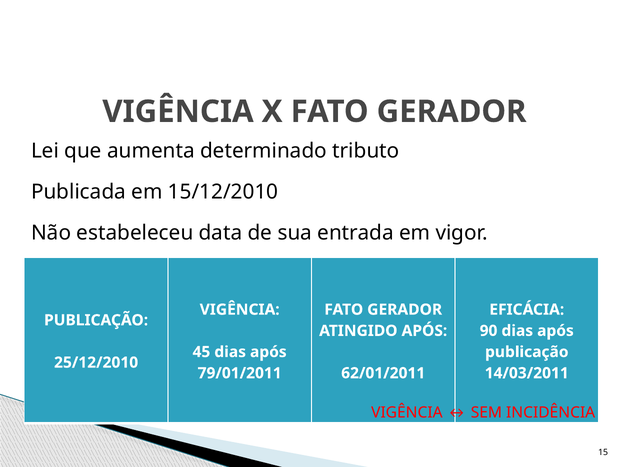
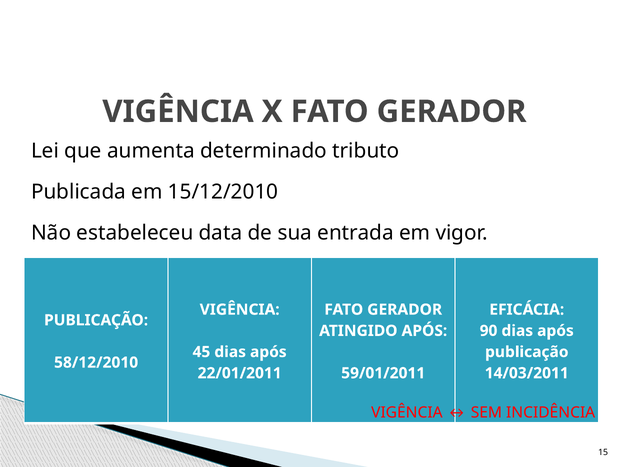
25/12/2010: 25/12/2010 -> 58/12/2010 (96, 363)
79/01/2011: 79/01/2011 -> 22/01/2011 (240, 373)
62/01/2011: 62/01/2011 -> 59/01/2011 (383, 373)
